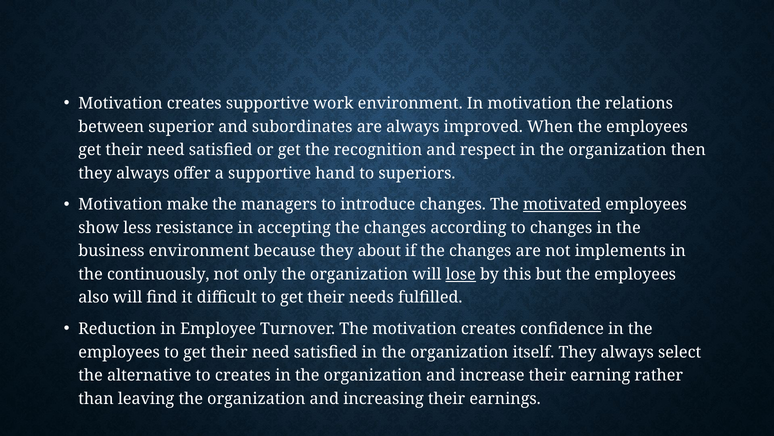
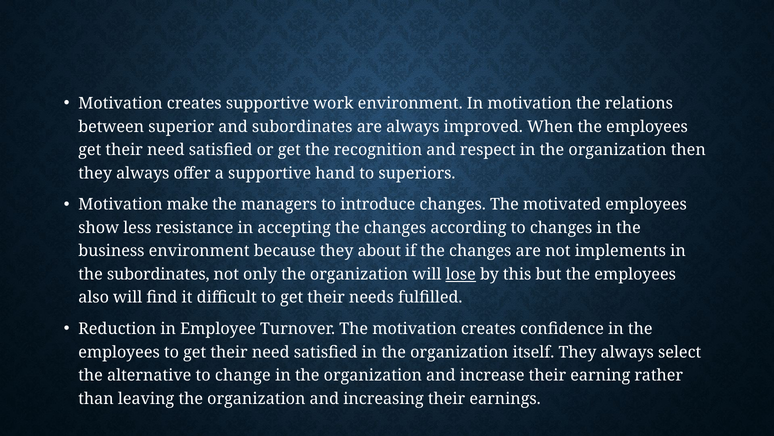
motivated underline: present -> none (562, 204)
the continuously: continuously -> subordinates (158, 274)
to creates: creates -> change (243, 375)
